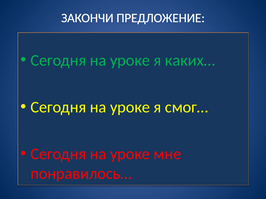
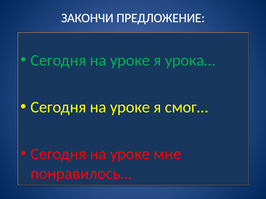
каких…: каких… -> урока… (190, 60)
